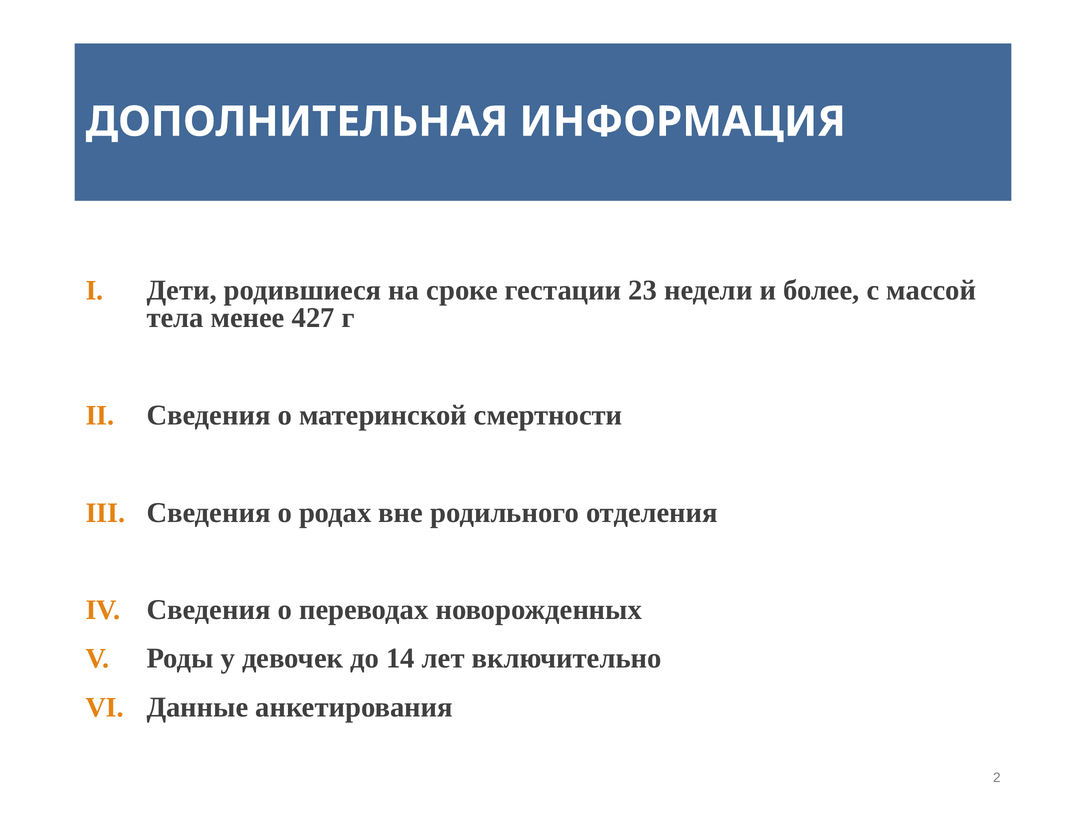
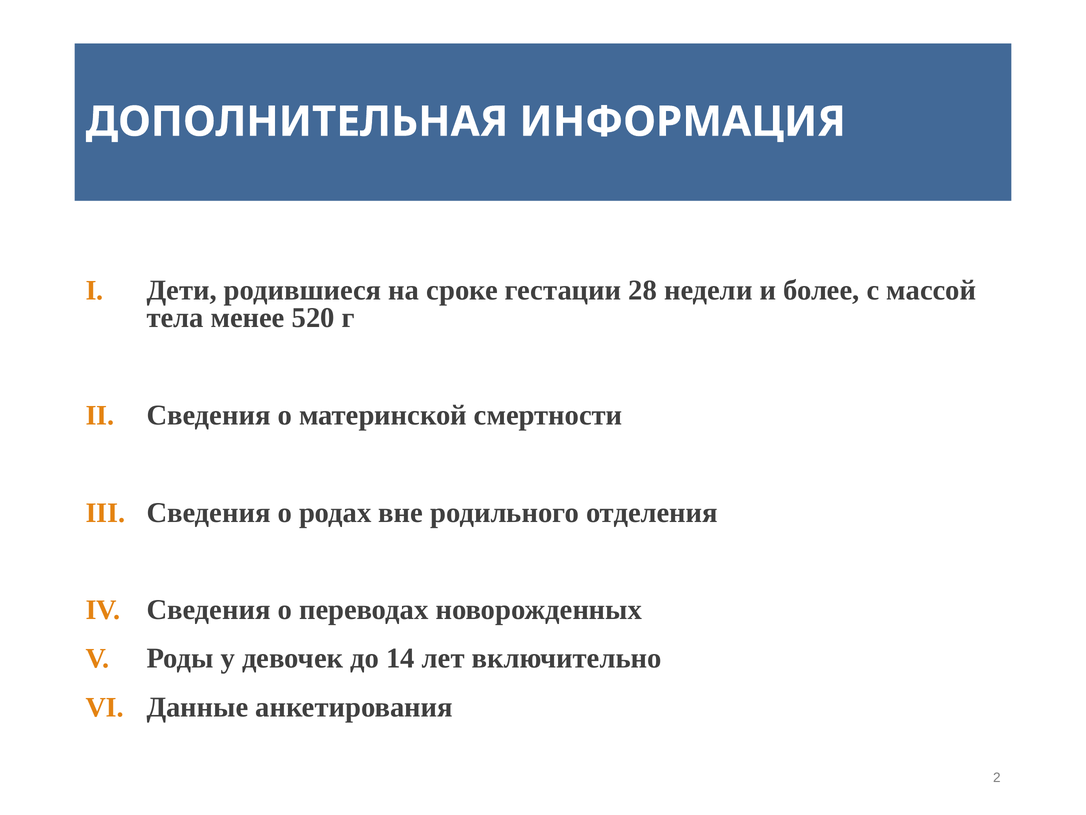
23: 23 -> 28 (643, 290)
427: 427 -> 520 (313, 318)
